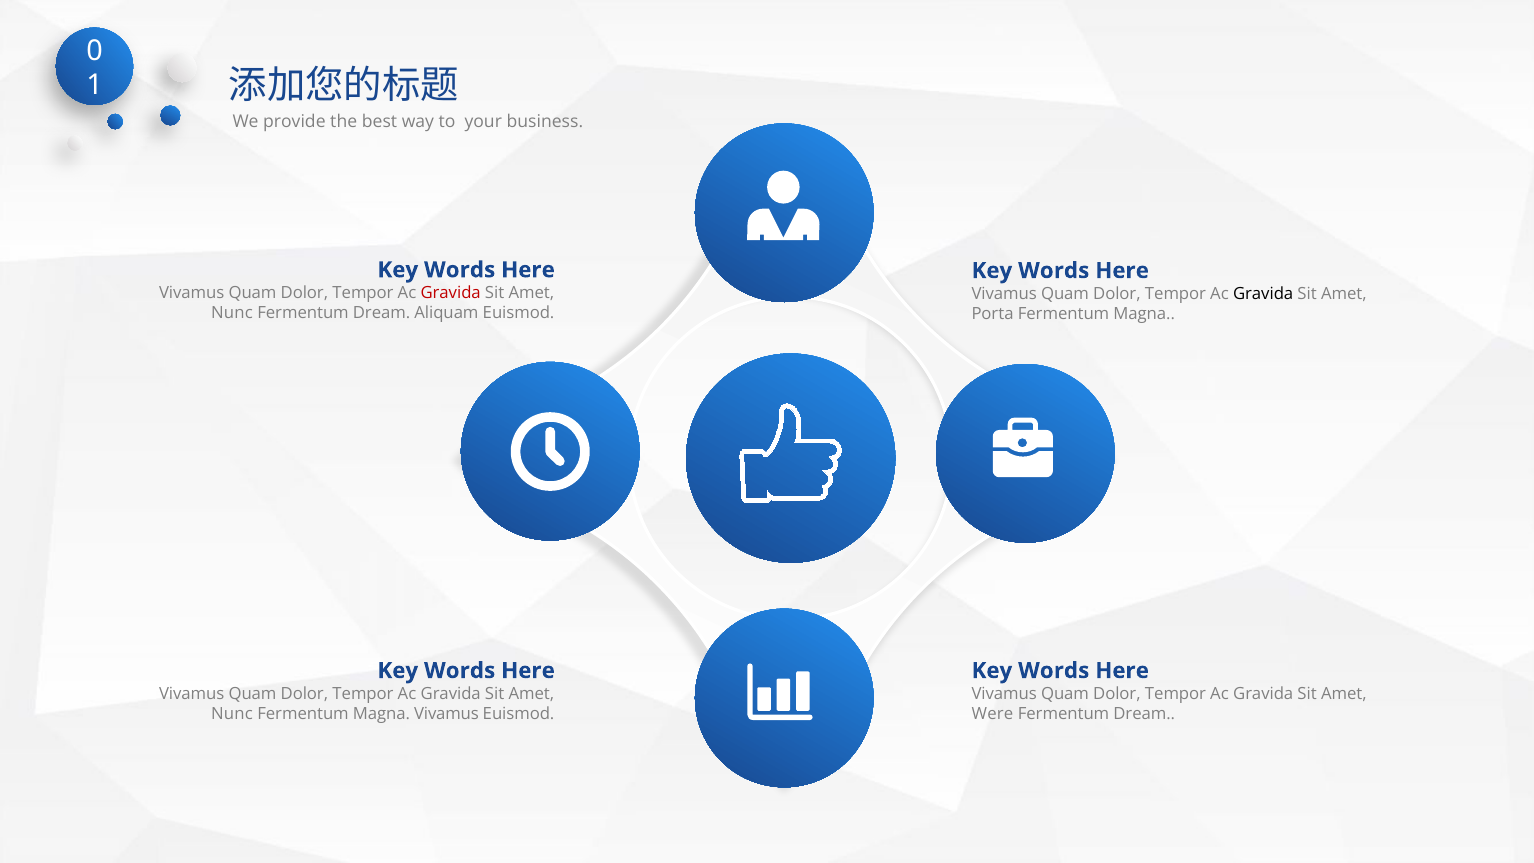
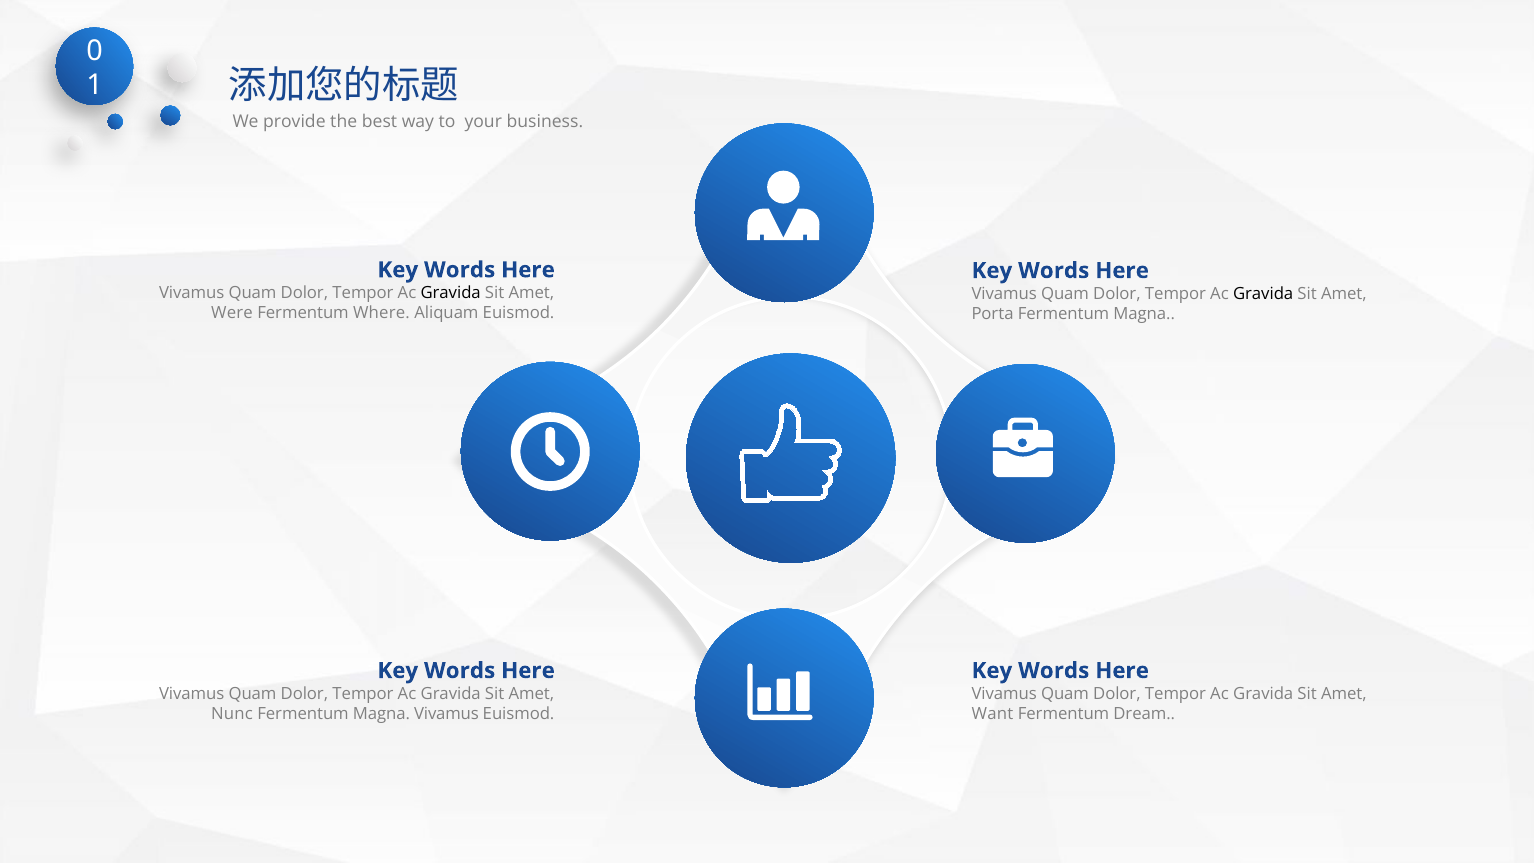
Gravida colour: red -> black (451, 293)
Nunc: Nunc -> Were (232, 313)
Dream: Dream -> Where (381, 313)
Were: Were -> Want (992, 714)
